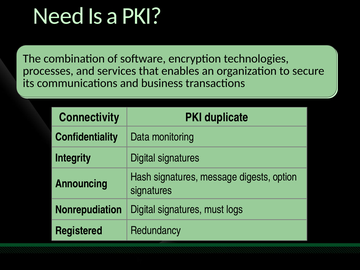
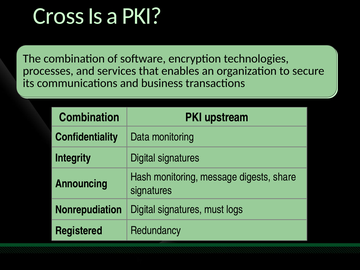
Need: Need -> Cross (59, 16)
Connectivity: Connectivity -> Combination (89, 117)
duplicate: duplicate -> upstream (226, 117)
Hash signatures: signatures -> monitoring (176, 177)
option: option -> share (285, 177)
